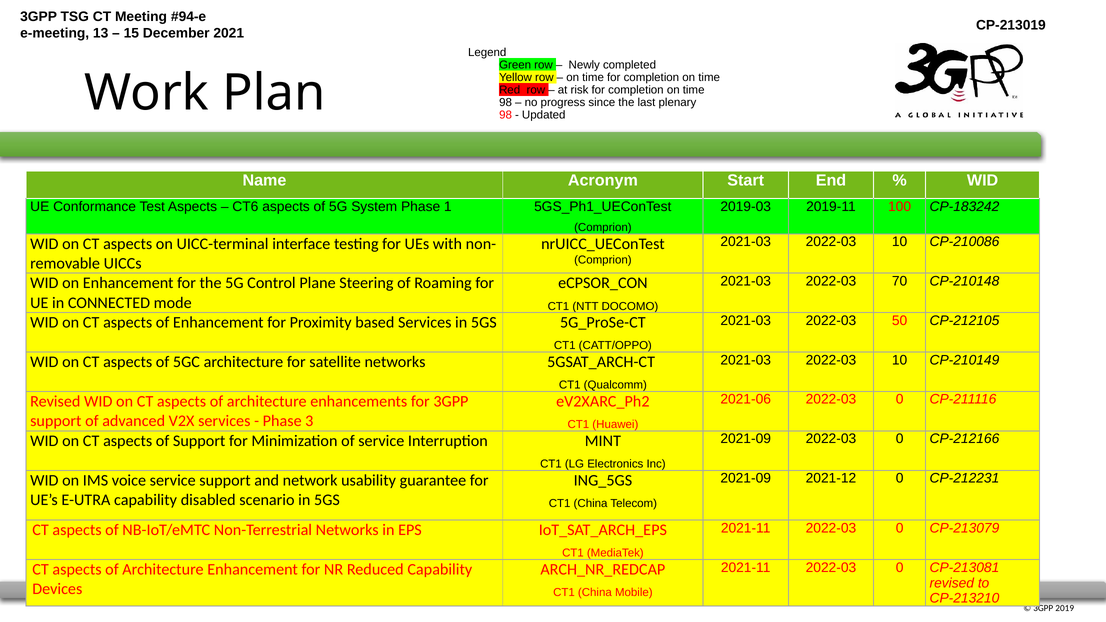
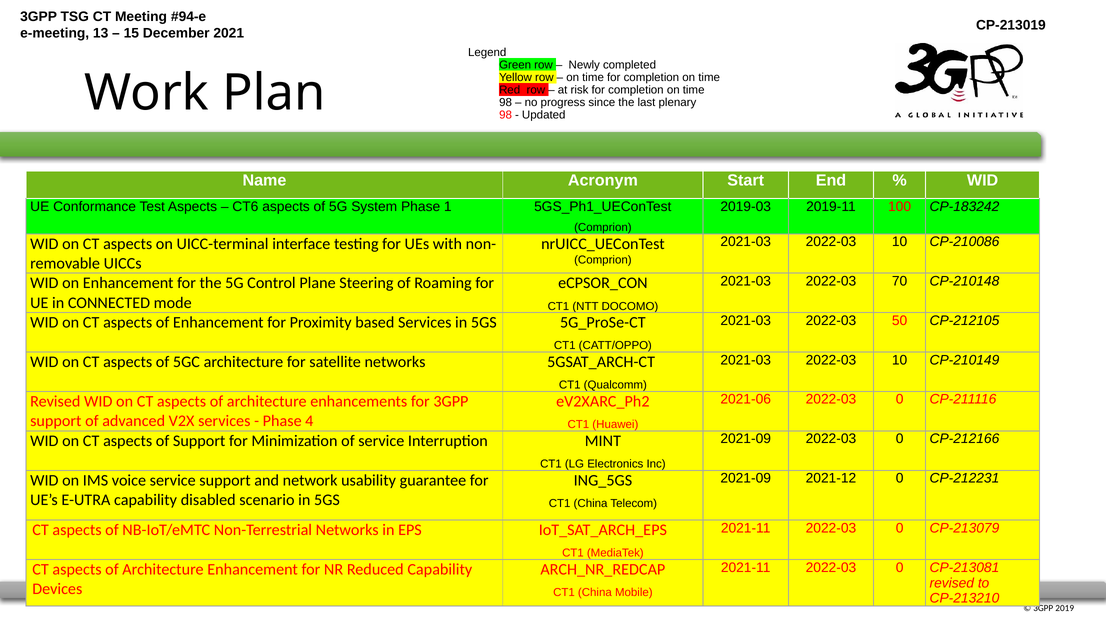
3: 3 -> 4 (309, 421)
